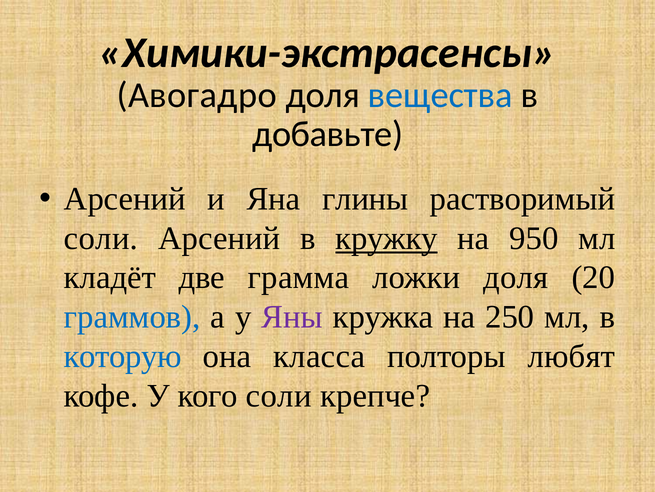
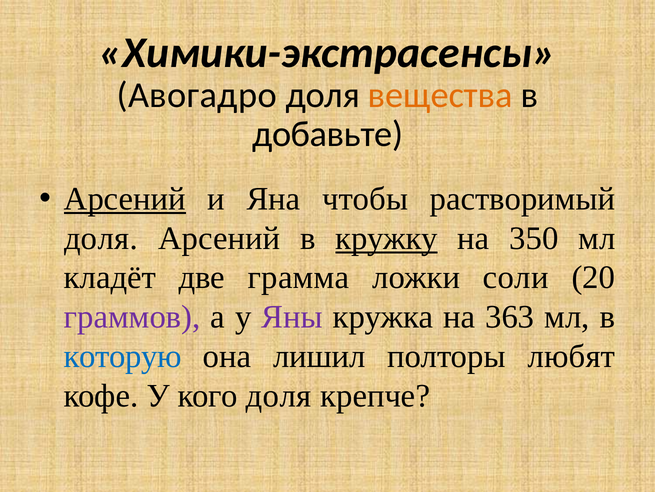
вещества colour: blue -> orange (440, 95)
Арсений underline: none -> present (125, 199)
глины: глины -> чтобы (365, 199)
соли: соли -> доля (101, 238)
950: 950 -> 350 (534, 238)
ложки доля: доля -> соли (516, 277)
граммов colour: blue -> purple (132, 317)
250: 250 -> 363 (510, 317)
класса: класса -> лишил (319, 356)
кого соли: соли -> доля (279, 395)
